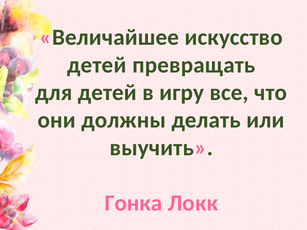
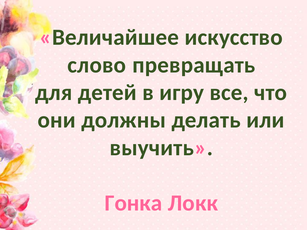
детей: детей -> слово (97, 65)
